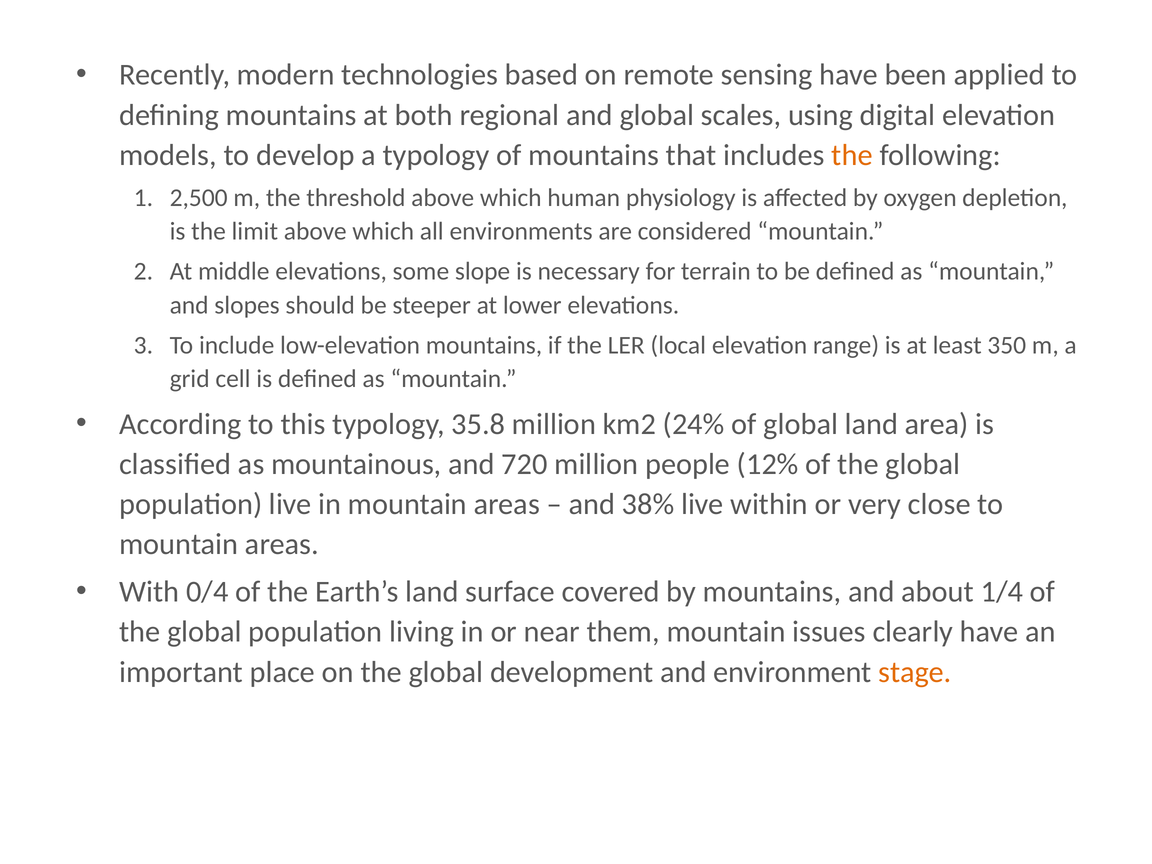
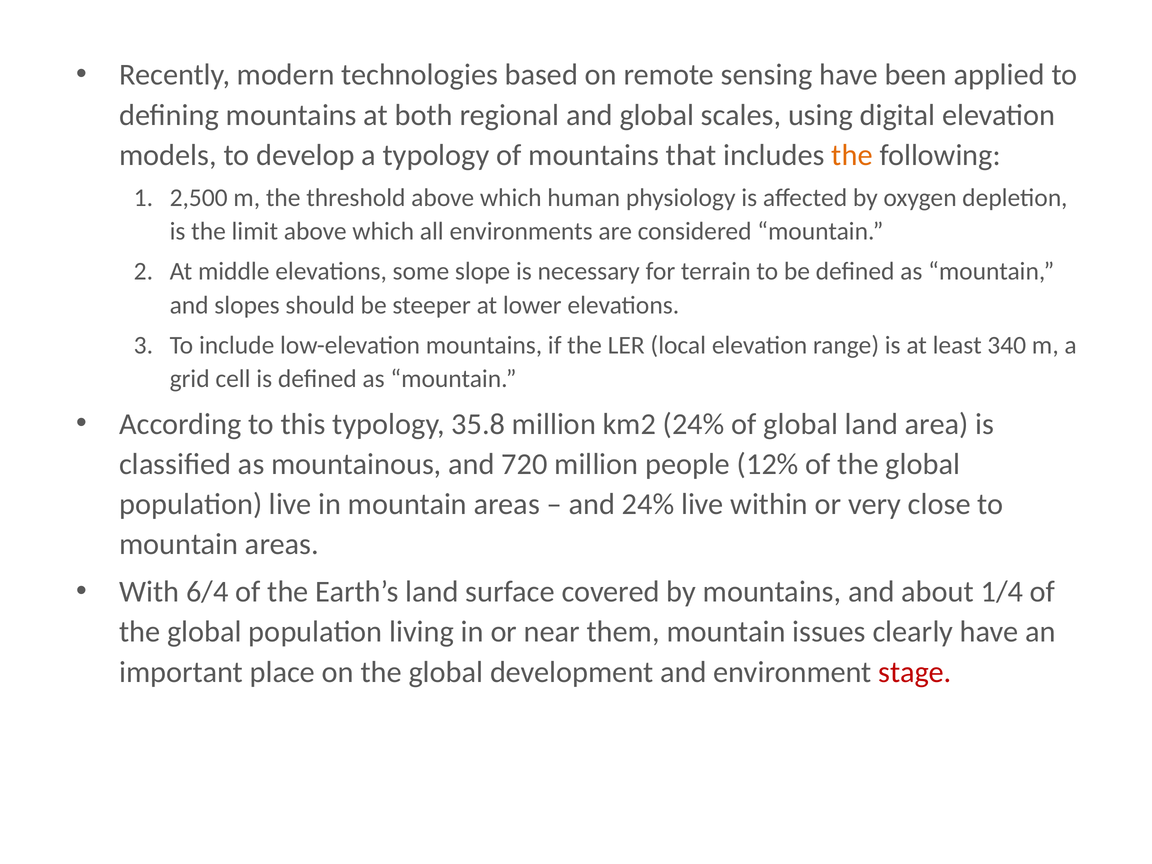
350: 350 -> 340 (1007, 345)
and 38%: 38% -> 24% (648, 504)
0/4: 0/4 -> 6/4 (207, 592)
stage colour: orange -> red (915, 672)
